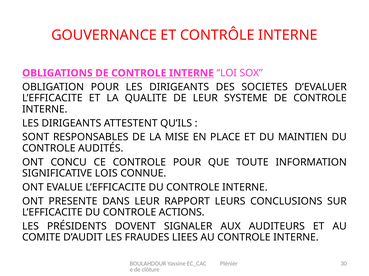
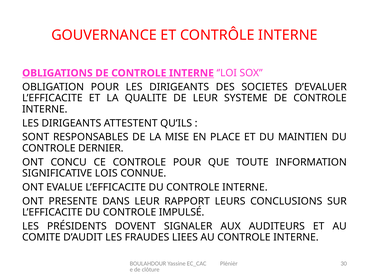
AUDITÉS: AUDITÉS -> DERNIER (101, 149)
ACTIONS: ACTIONS -> IMPULSÉ (182, 213)
